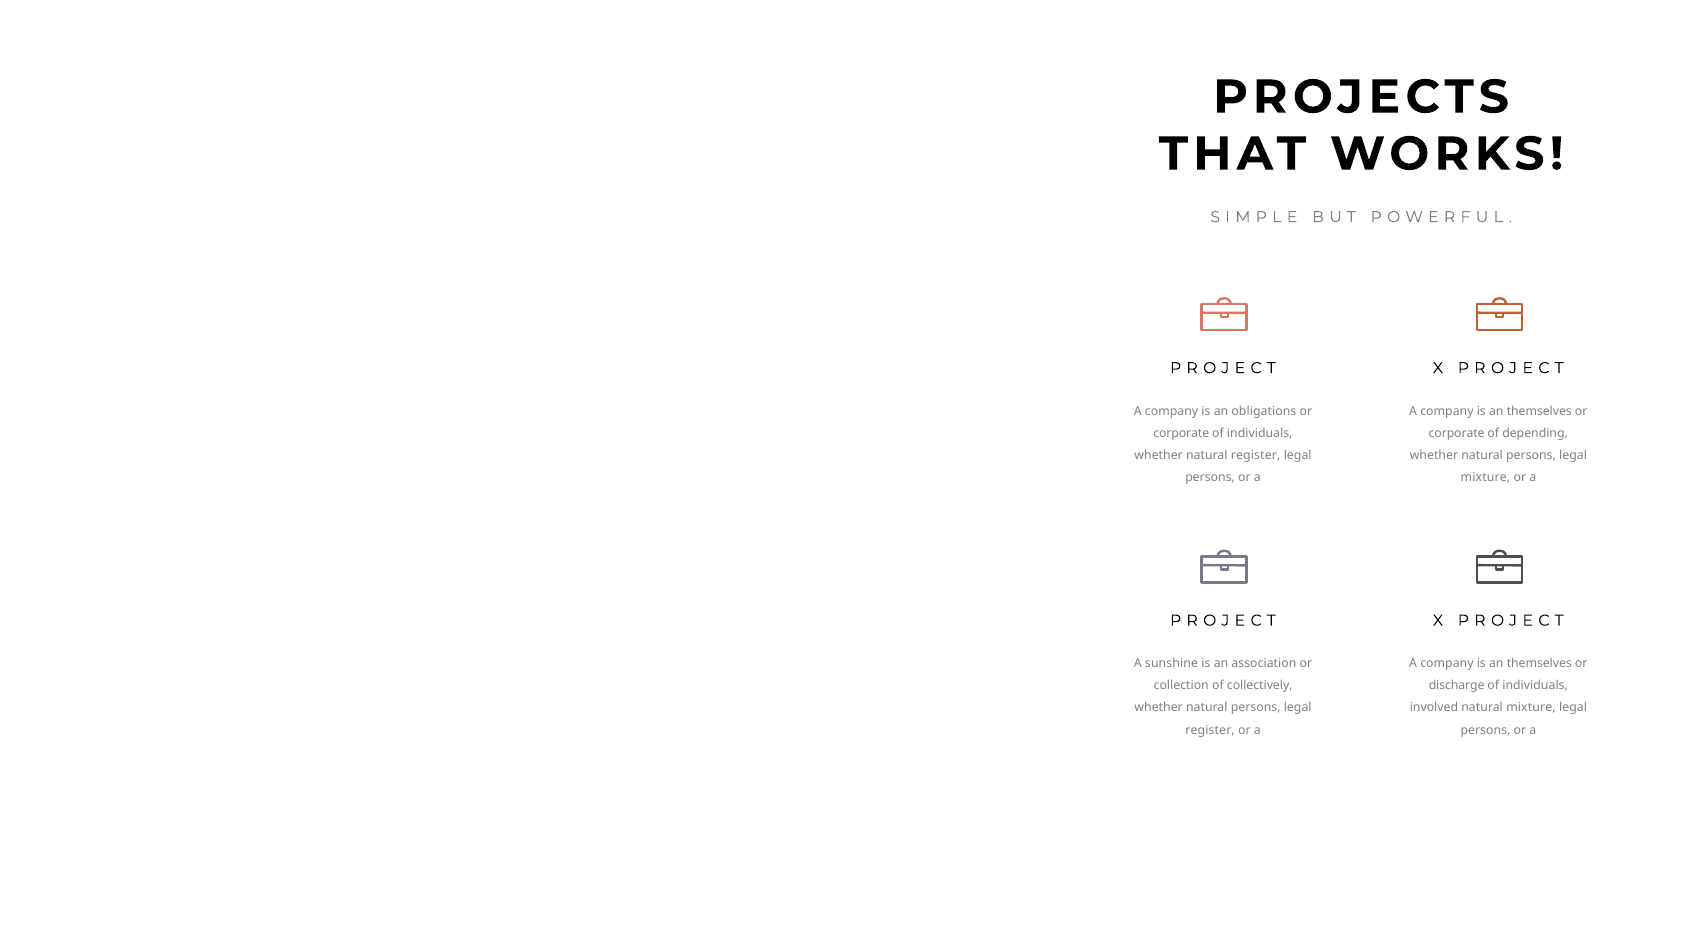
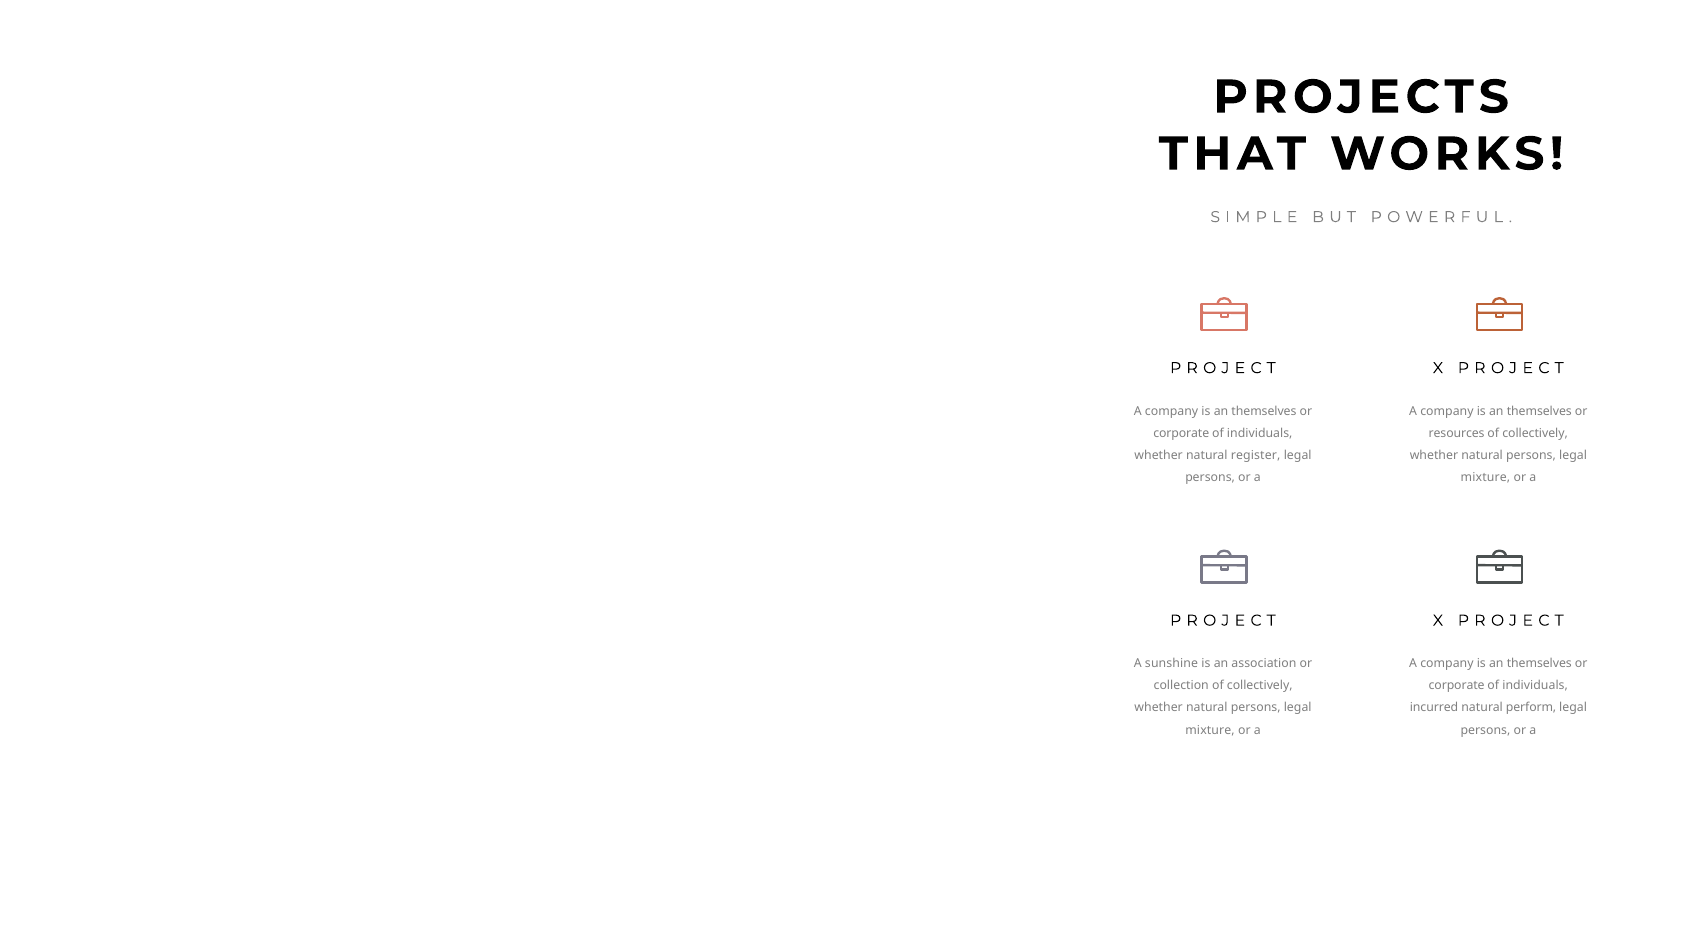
obligations: obligations -> themselves (1264, 411)
corporate: corporate -> resources (1457, 433)
depending: depending -> collectively (1535, 433)
discharge: discharge -> corporate (1457, 686)
involved: involved -> incurred (1434, 708)
natural mixture: mixture -> perform (1531, 708)
register: register -> mixture (1210, 730)
